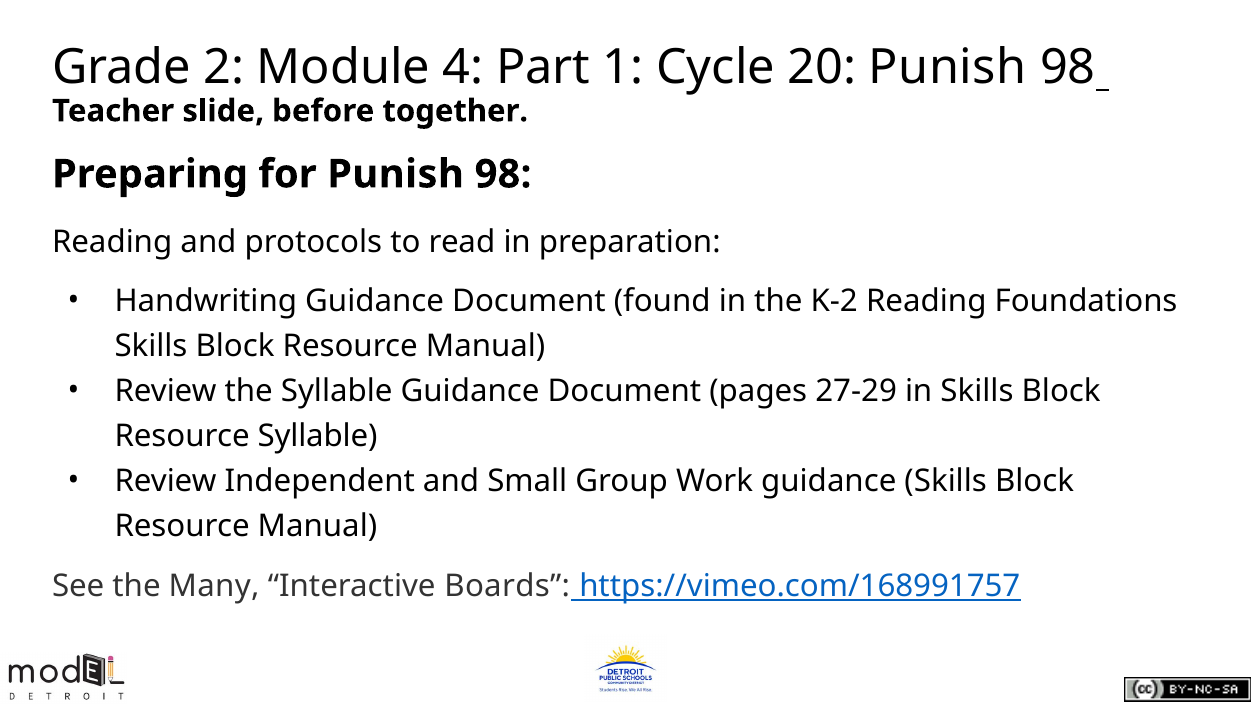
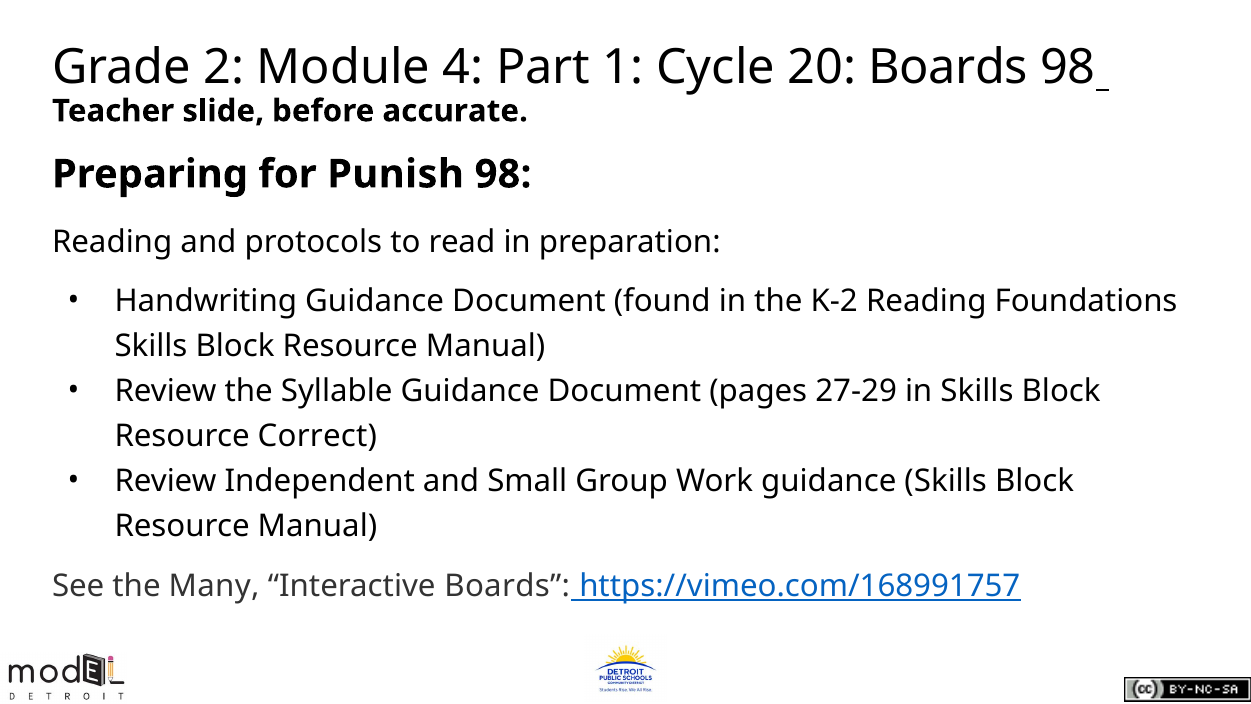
20 Punish: Punish -> Boards (948, 68)
together: together -> accurate (455, 111)
Resource Syllable: Syllable -> Correct (317, 436)
